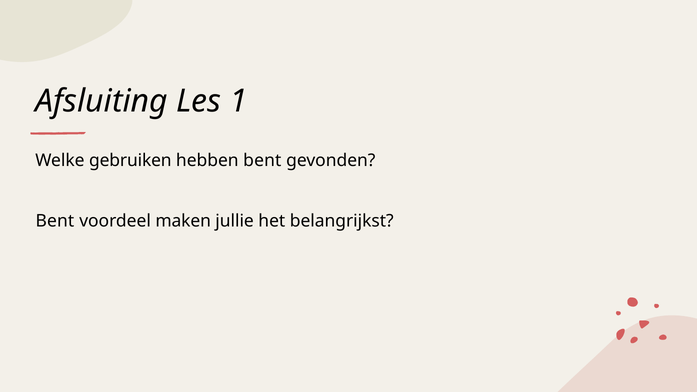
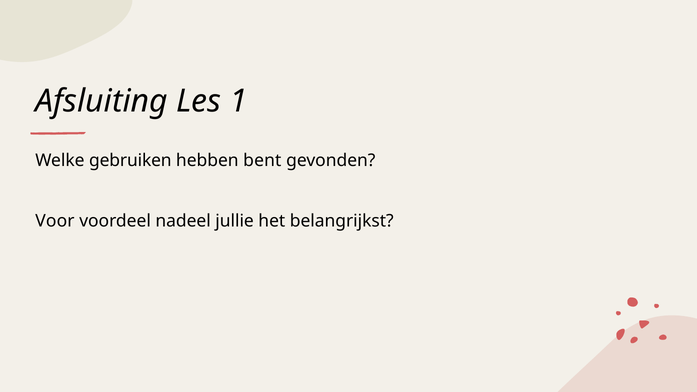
Bent: Bent -> Voor (55, 221)
maken: maken -> nadeel (183, 221)
